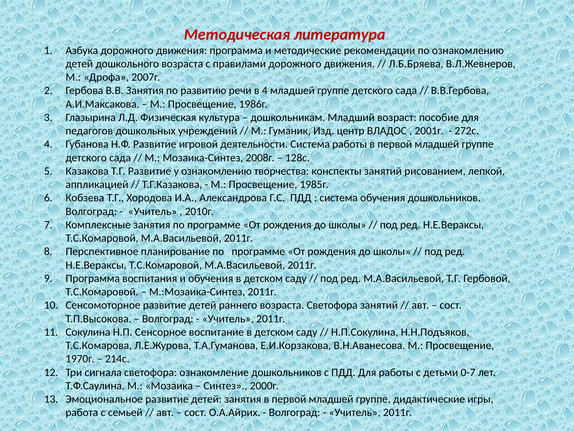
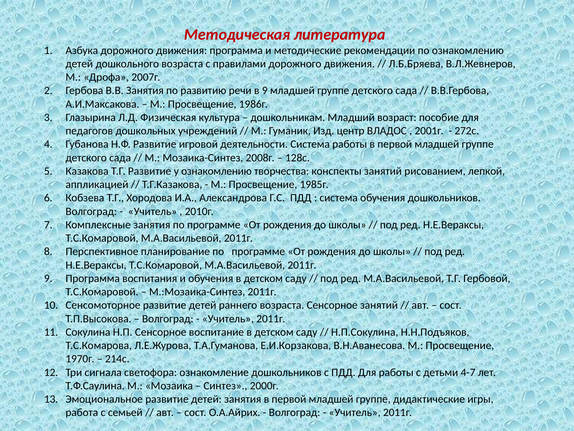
в 4: 4 -> 9 (265, 91)
возраста Светофора: Светофора -> Сенсорное (332, 305)
0-7: 0-7 -> 4-7 (468, 372)
